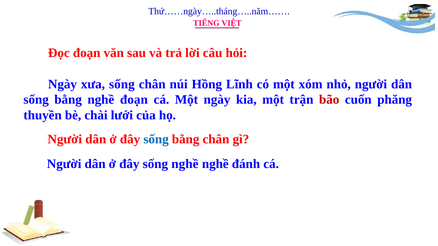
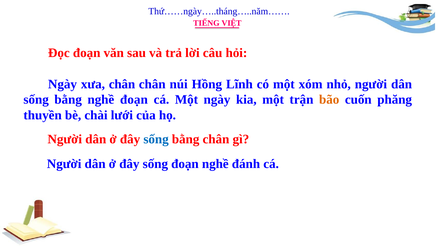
xưa sống: sống -> chân (122, 84)
bão colour: red -> orange (329, 100)
sống nghề: nghề -> đoạn (185, 164)
